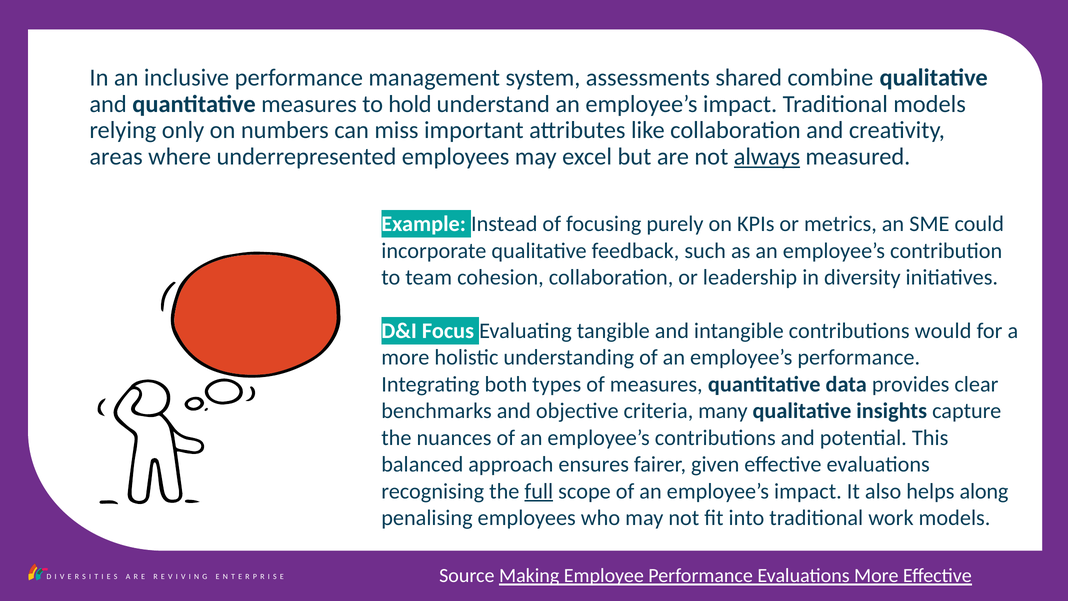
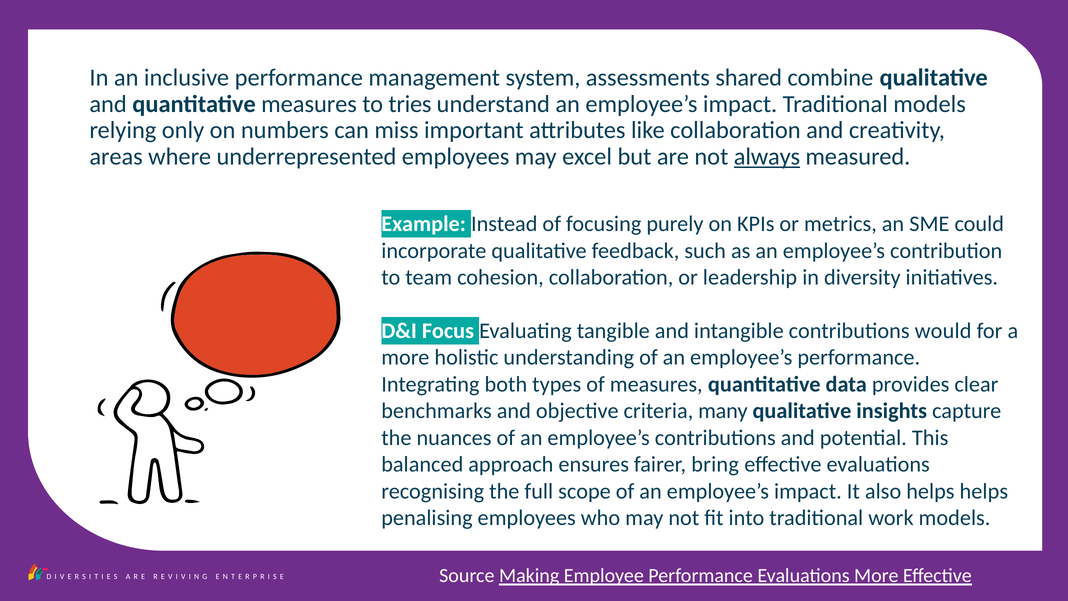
hold: hold -> tries (410, 104)
given: given -> bring (715, 464)
full underline: present -> none (539, 491)
helps along: along -> helps (984, 491)
